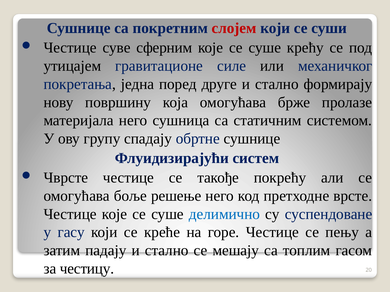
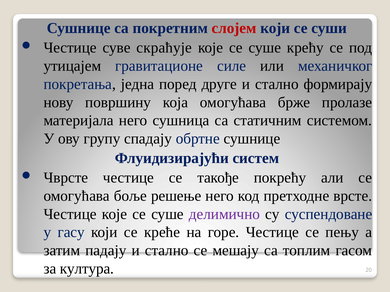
сферним: сферним -> скраћује (164, 48)
делимично colour: blue -> purple (224, 214)
честицу: честицу -> култура (87, 269)
